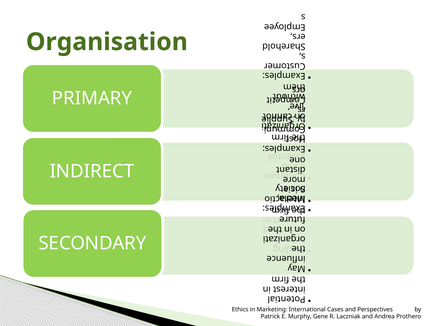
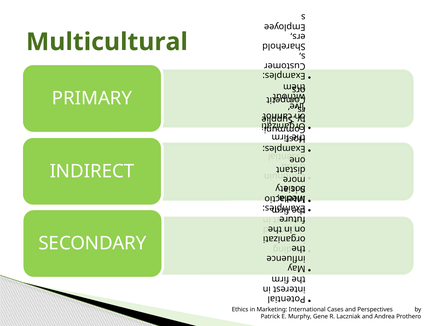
Organisation: Organisation -> Multicultural (107, 42)
